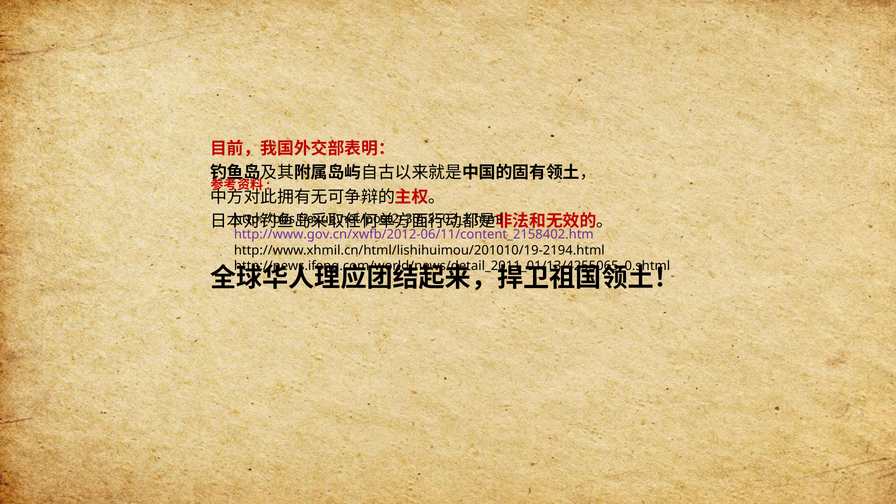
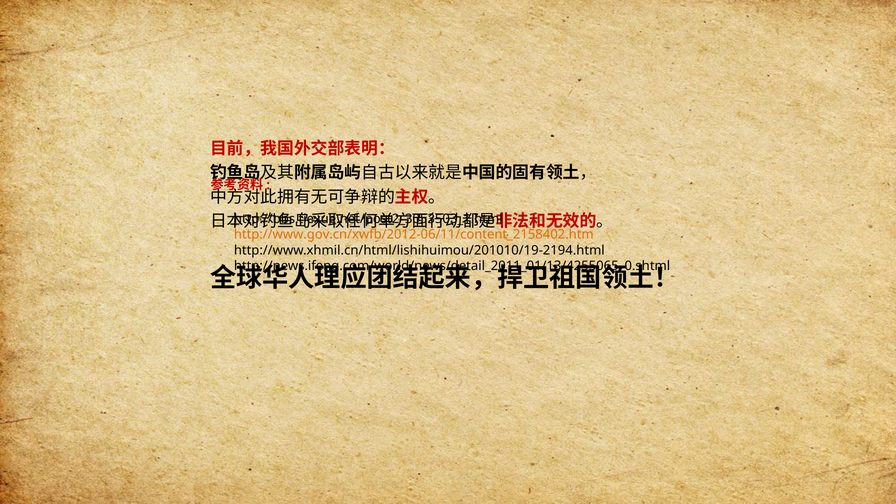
http://www.gov.cn/xwfb/2012-06/11/content_2158402.htm colour: purple -> orange (414, 235)
